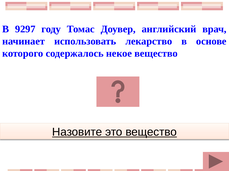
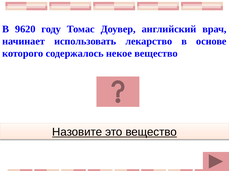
9297: 9297 -> 9620 (25, 29)
